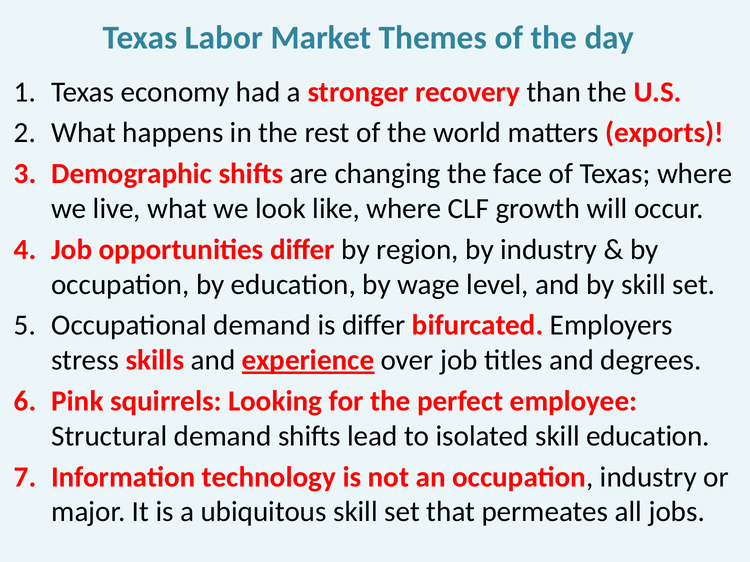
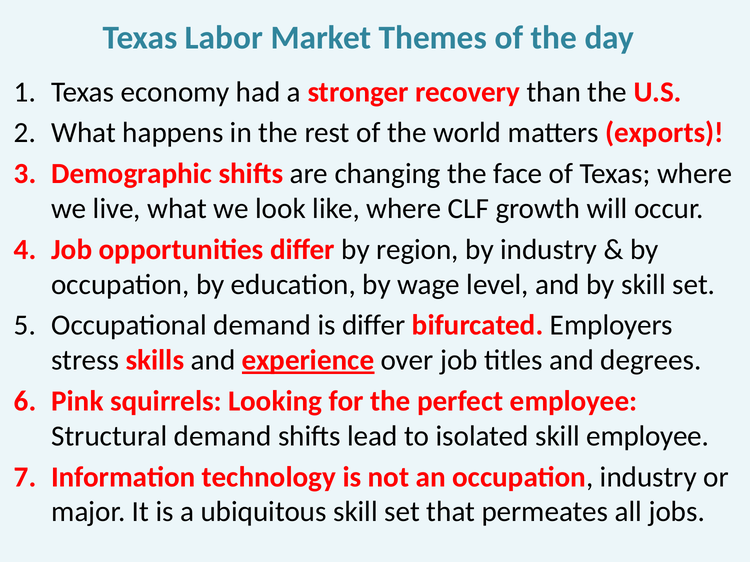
skill education: education -> employee (648, 436)
